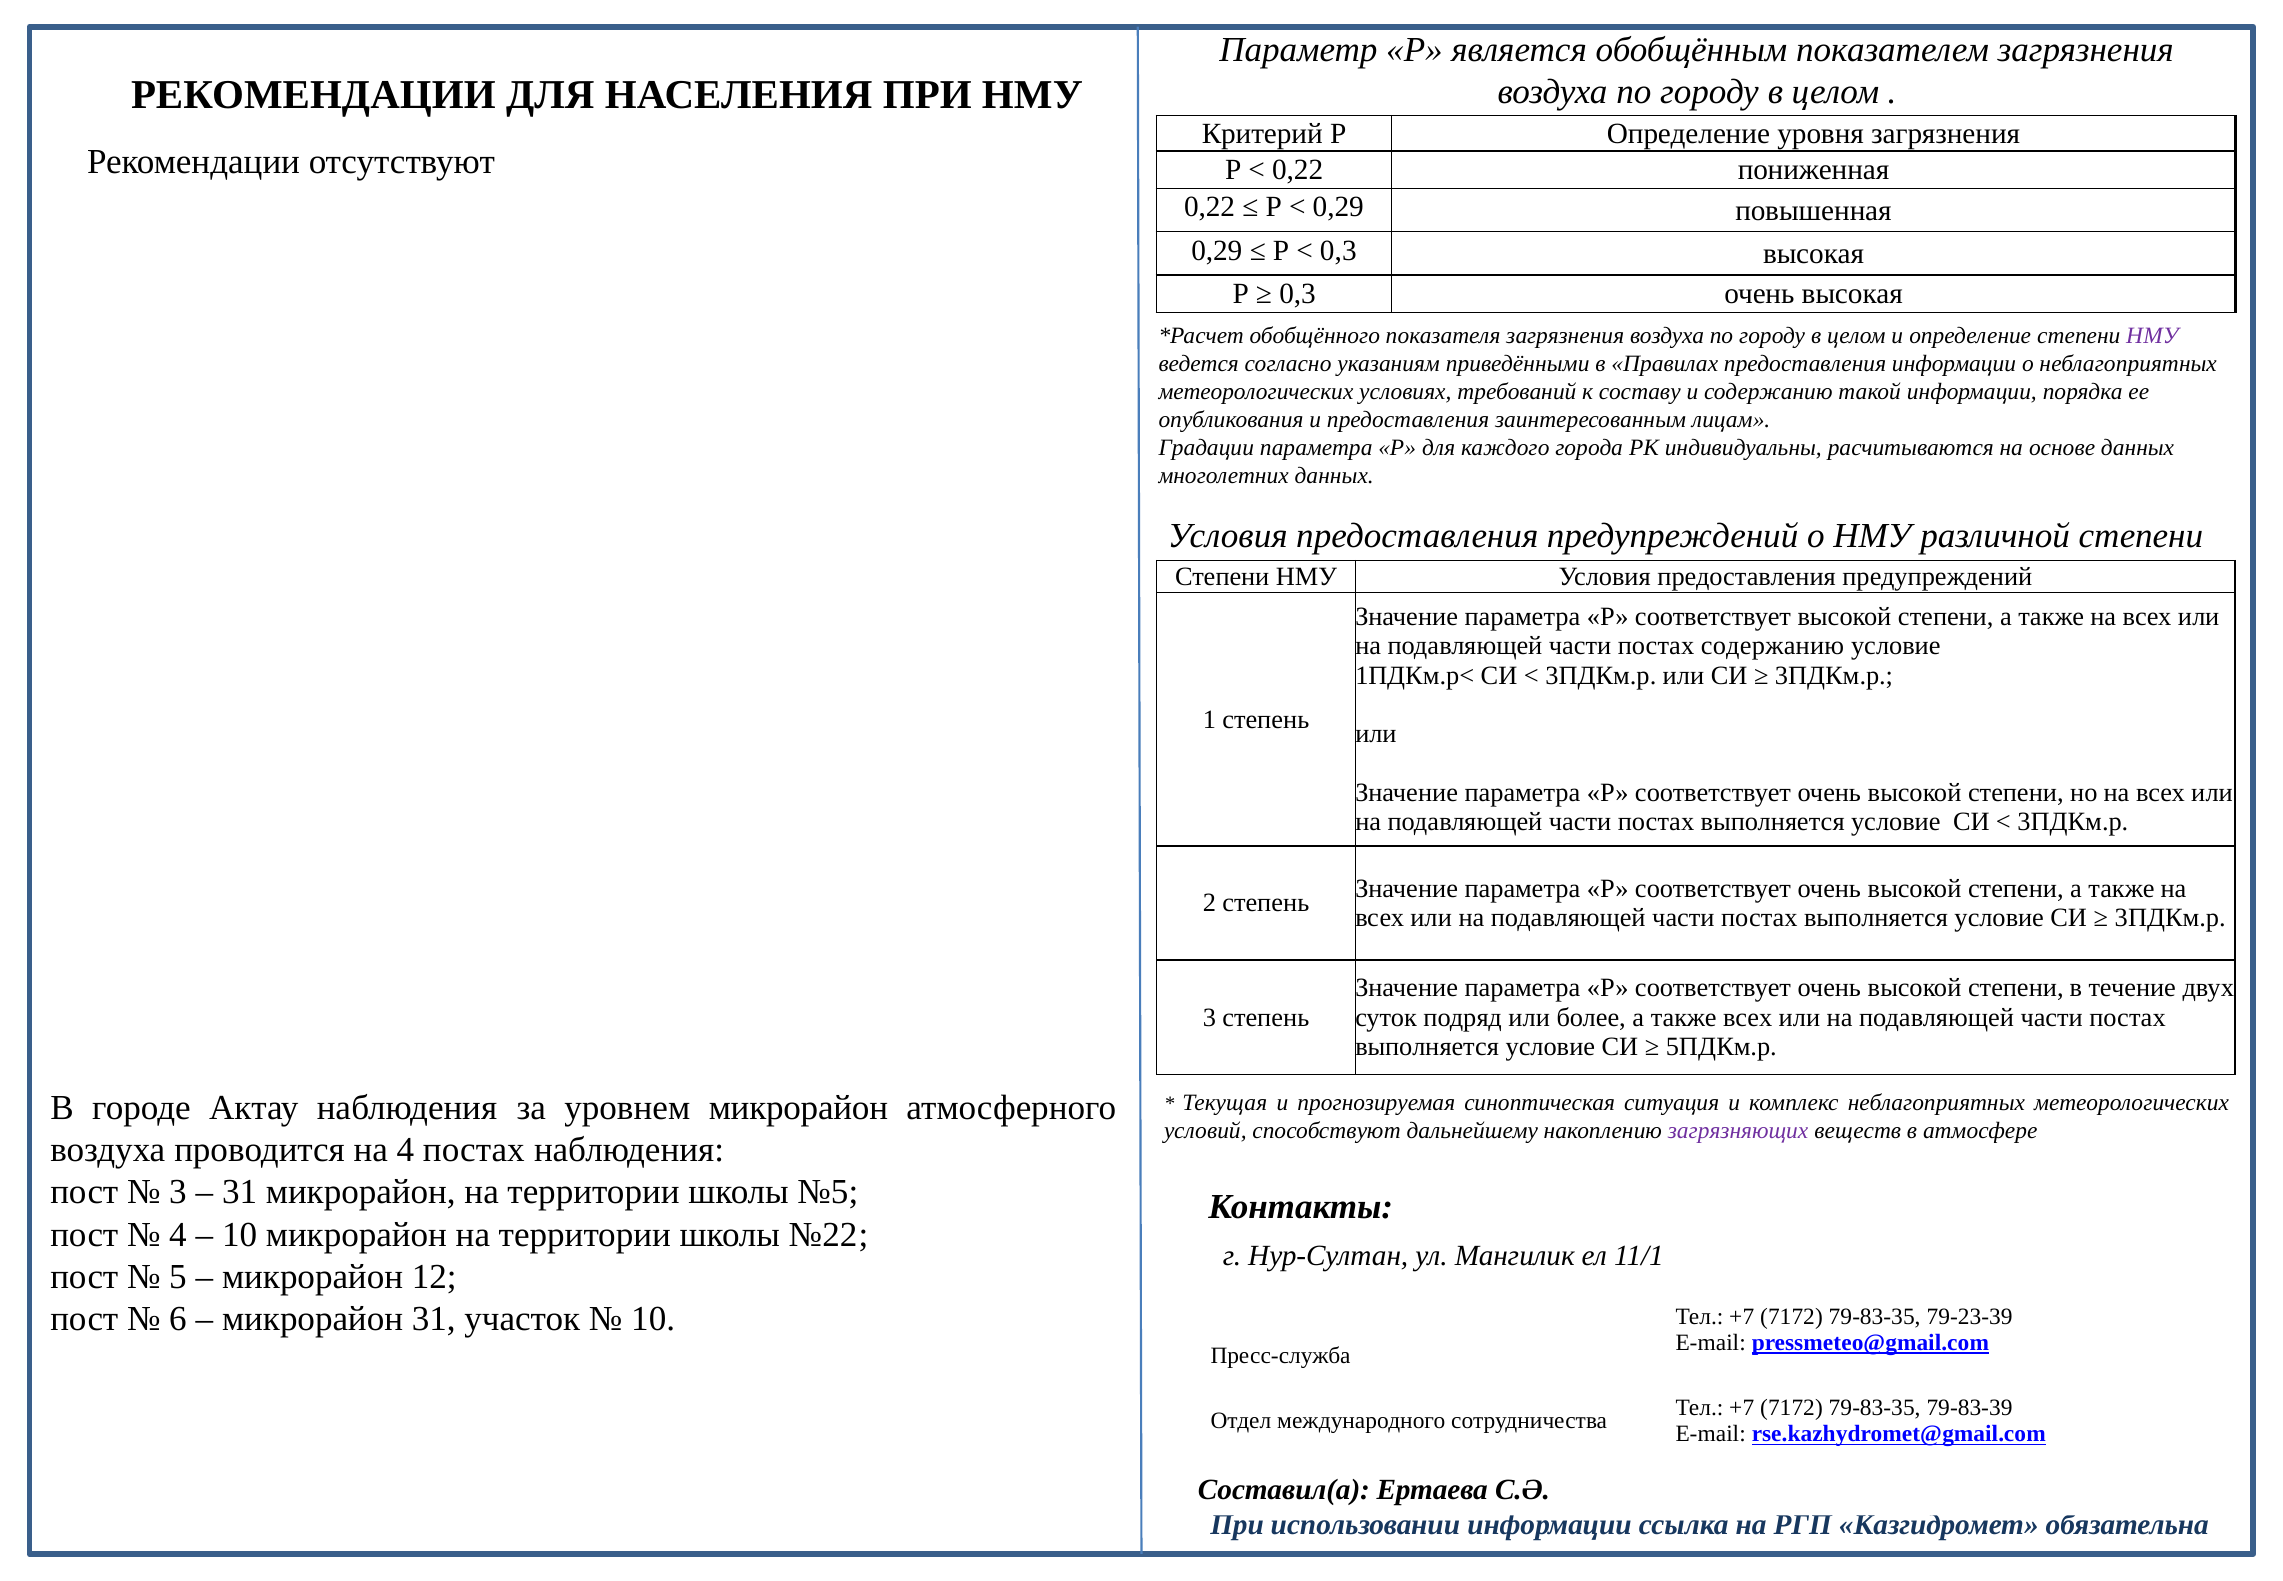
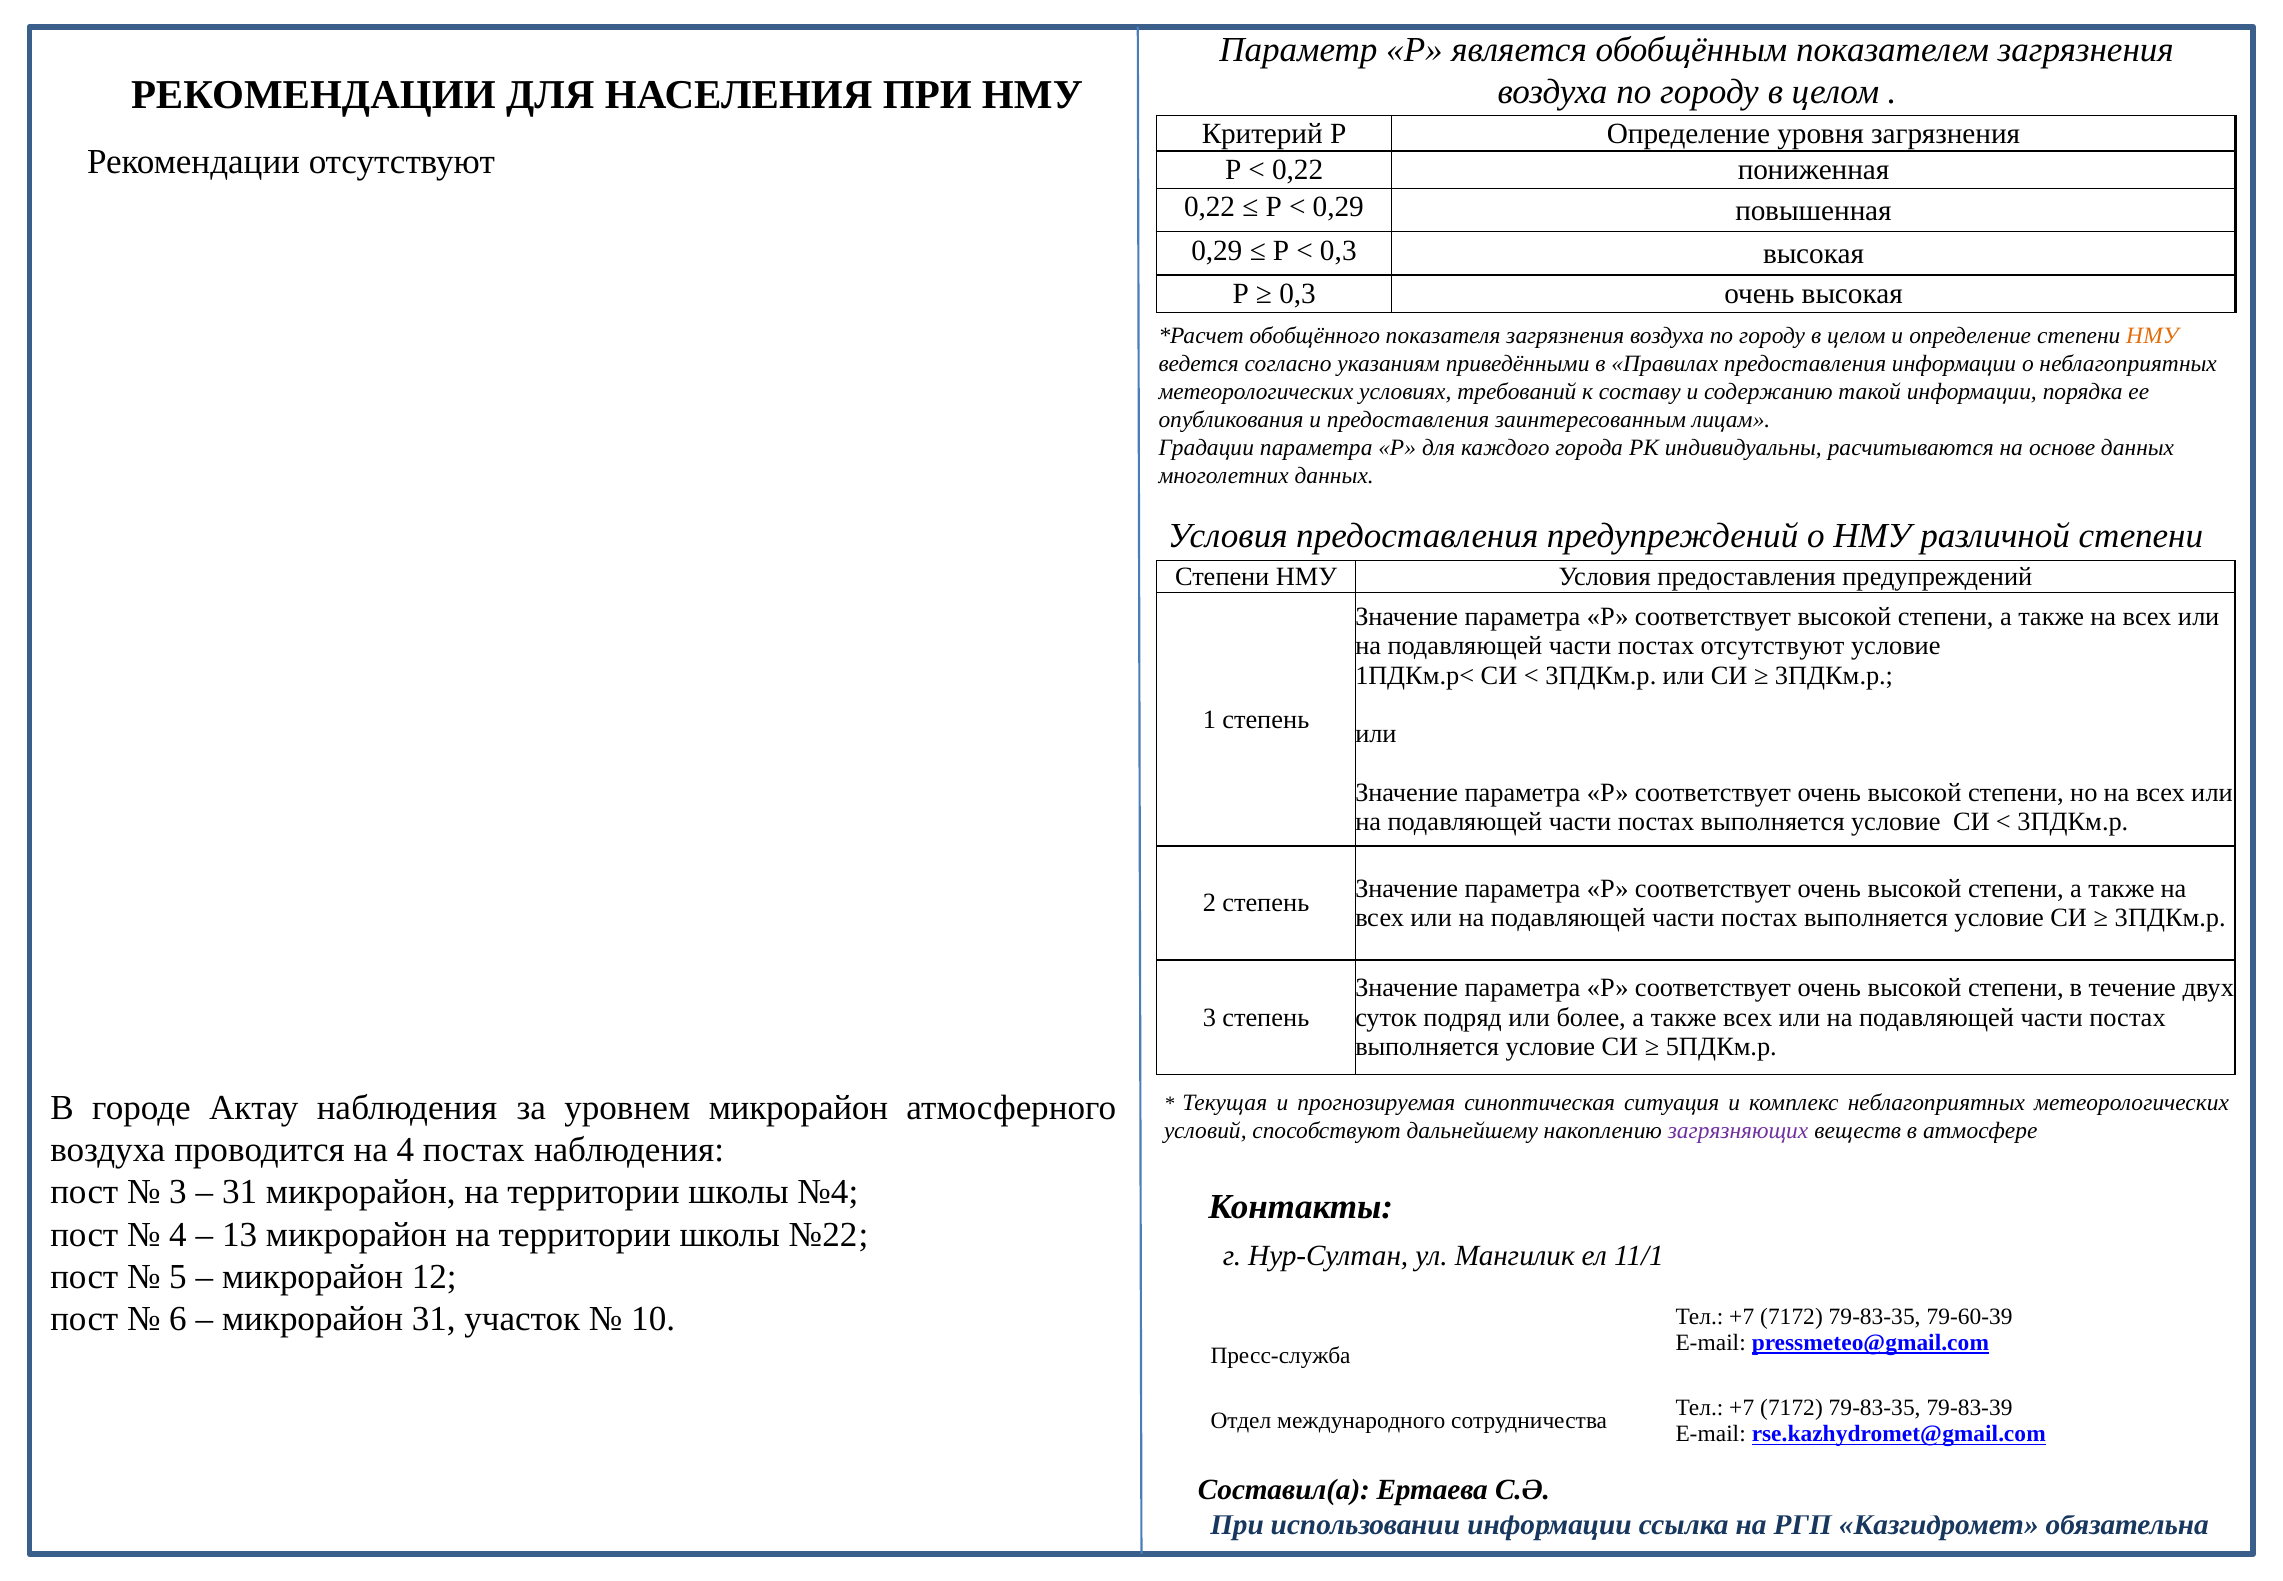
НМУ colour: purple -> orange (2152, 335)
постах содержанию: содержанию -> отсутствуют (1773, 646)
№5: №5 -> №4 (828, 1192)
10: 10 -> 13 (240, 1234)
79-23-39: 79-23-39 -> 79-60-39 (1970, 1316)
